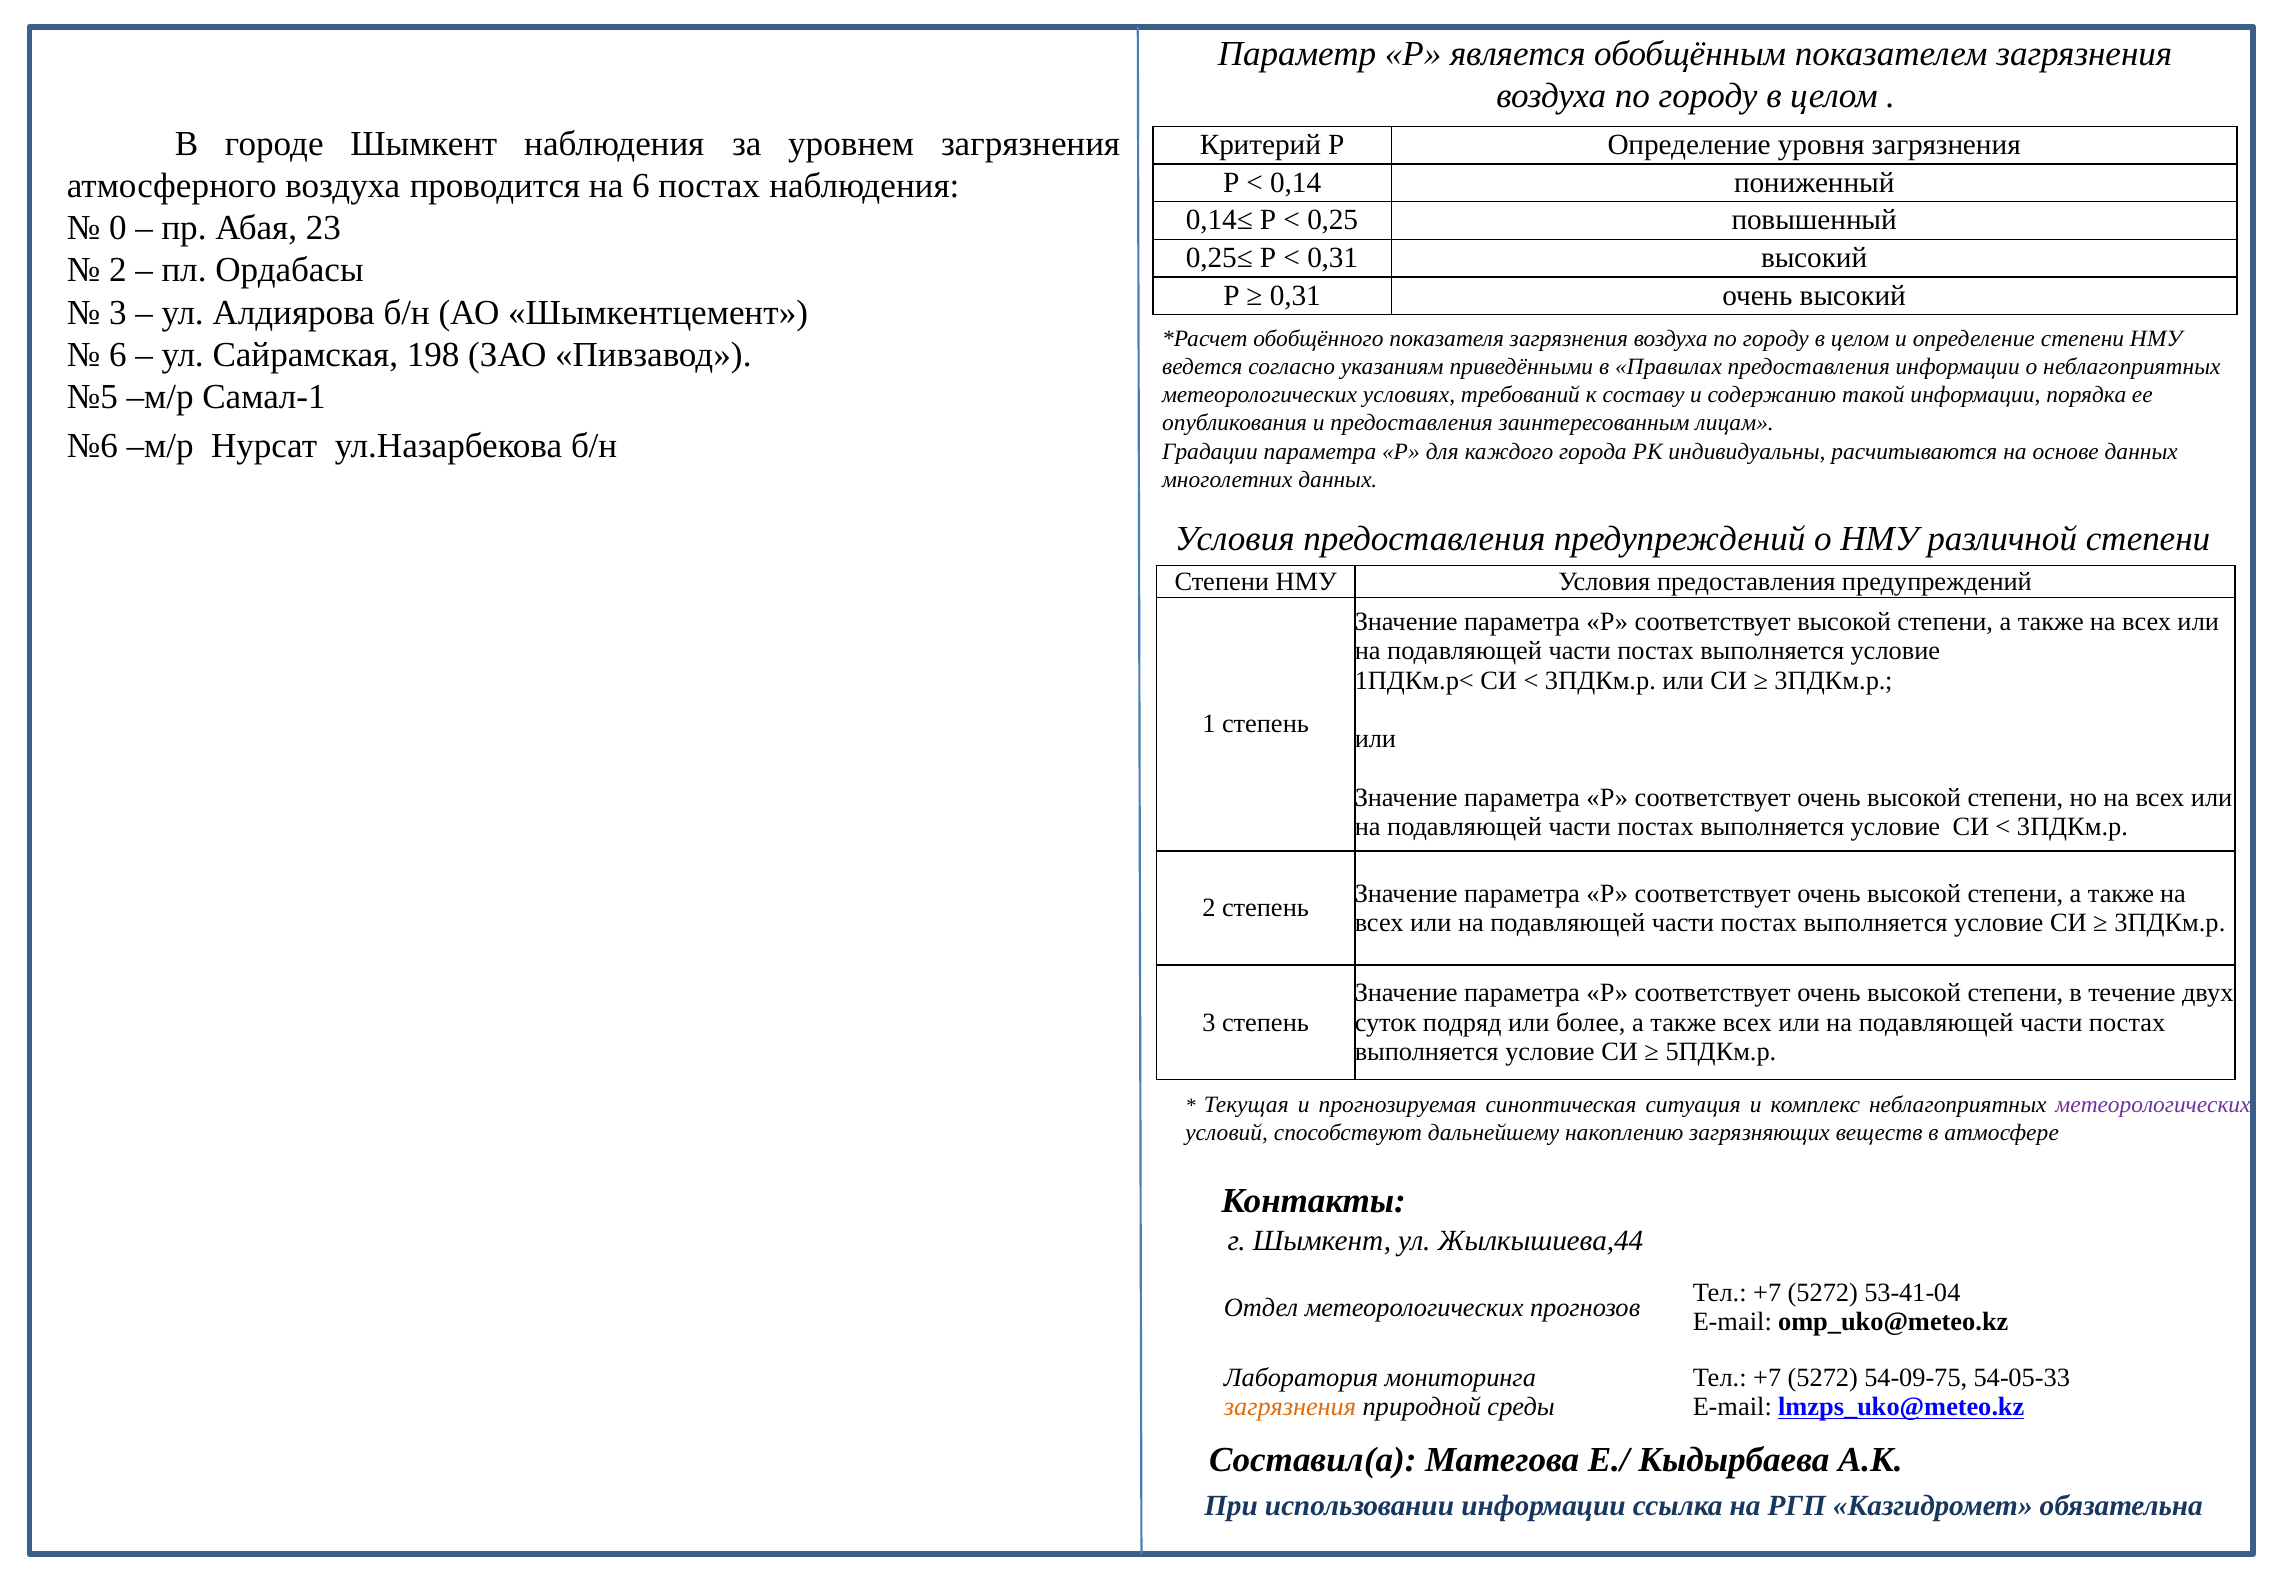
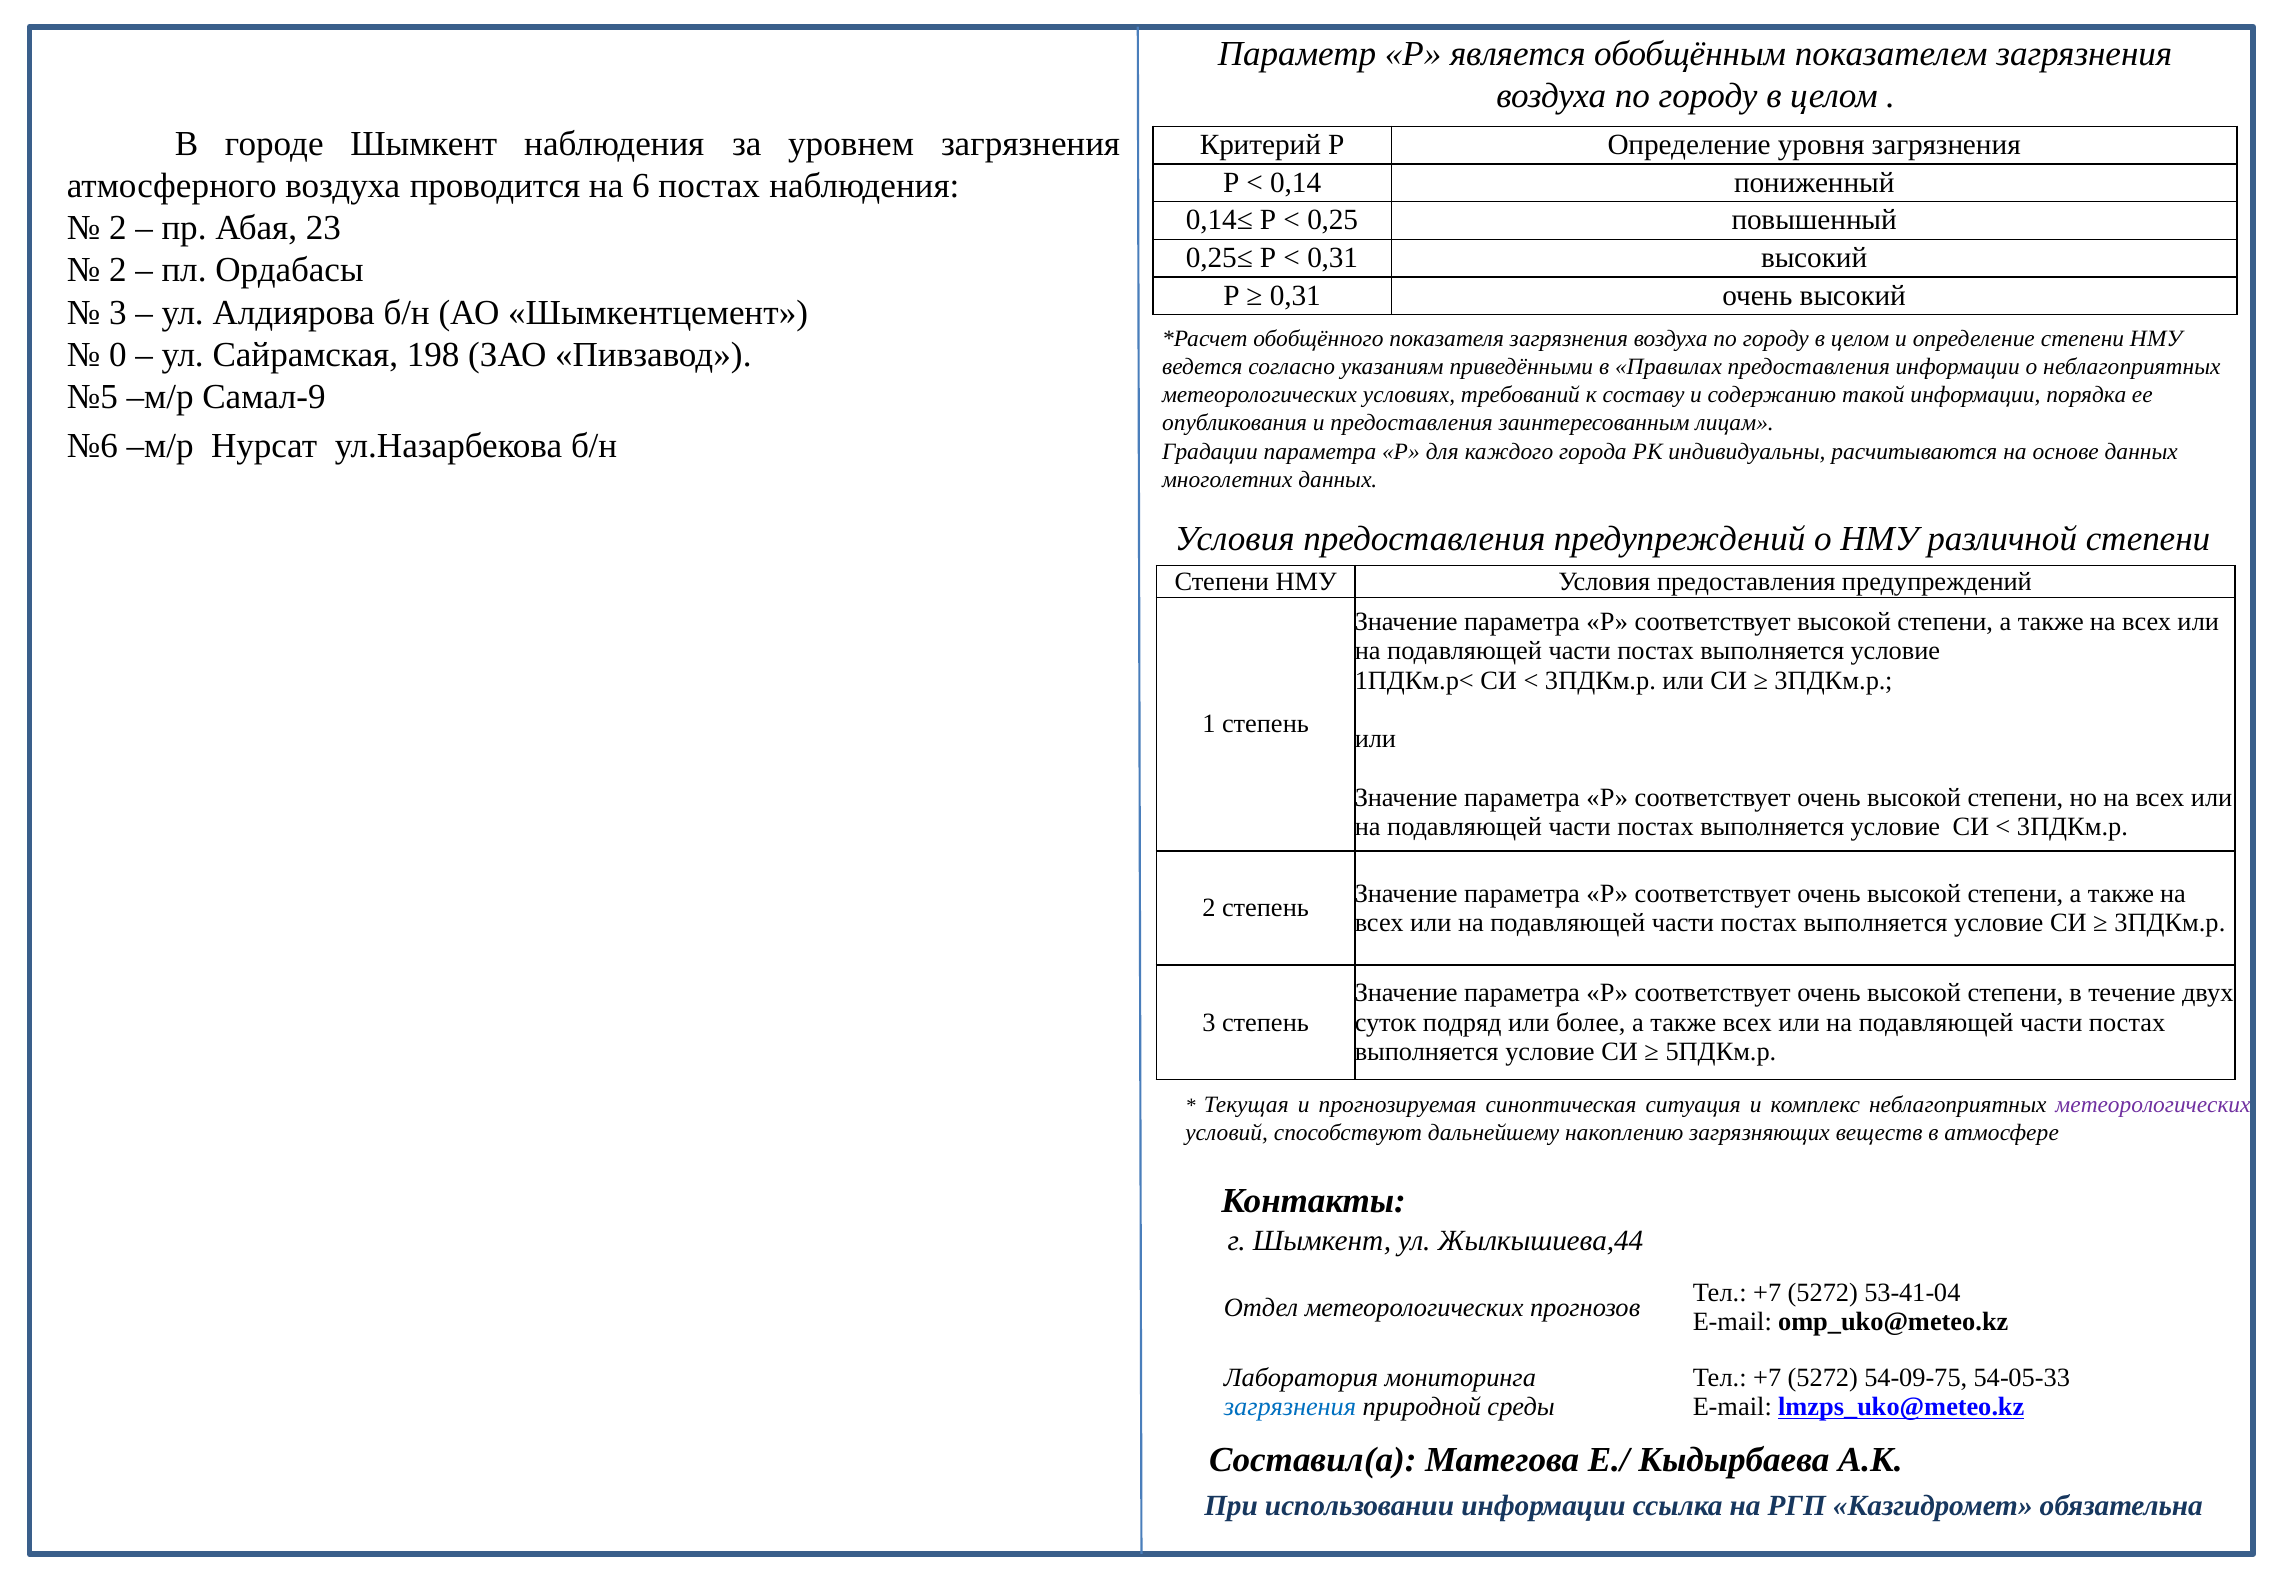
0: 0 -> 2 (118, 228)
6: 6 -> 0 (118, 354)
Самал-1: Самал-1 -> Самал-9 (264, 397)
загрязнения colour: orange -> blue (1290, 1406)
